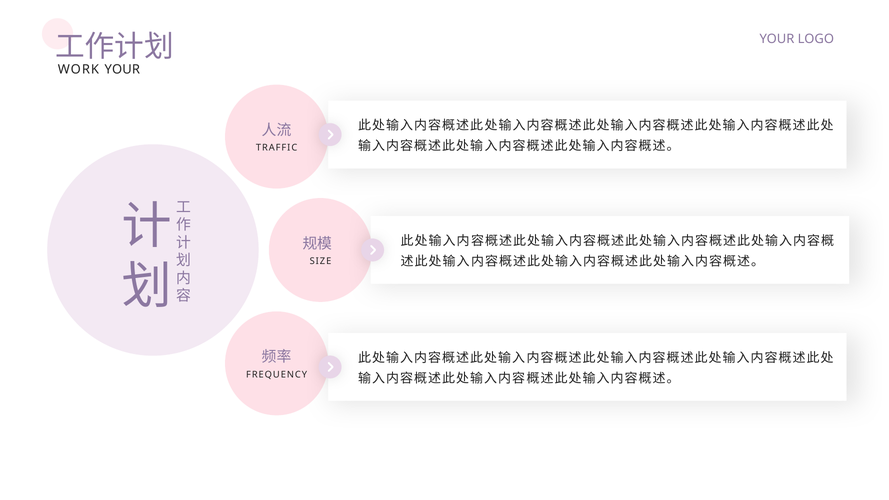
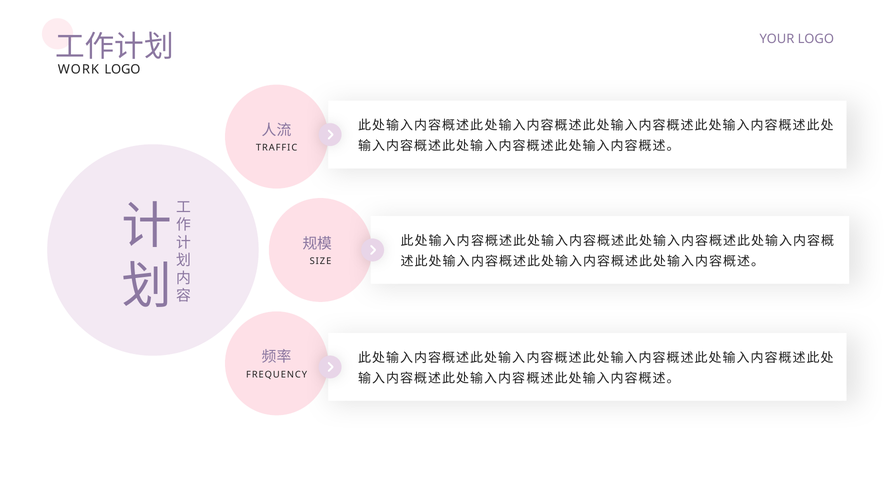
WORK YOUR: YOUR -> LOGO (122, 70)
